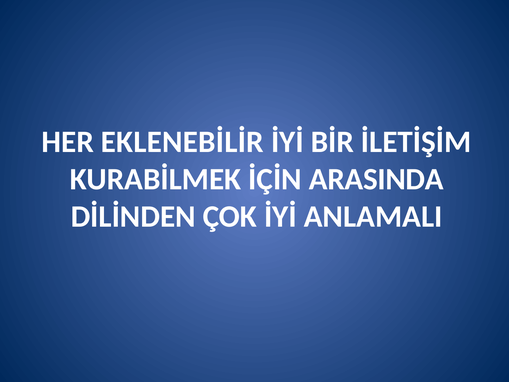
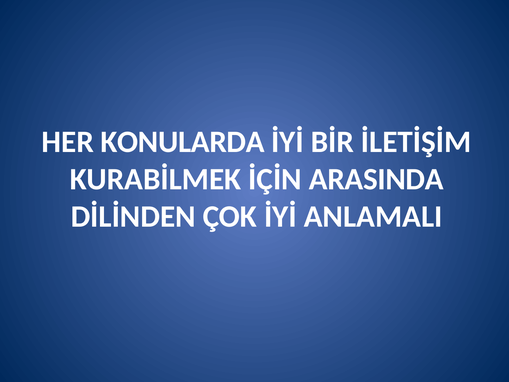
EKLENEBİLİR: EKLENEBİLİR -> KONULARDA (183, 142)
